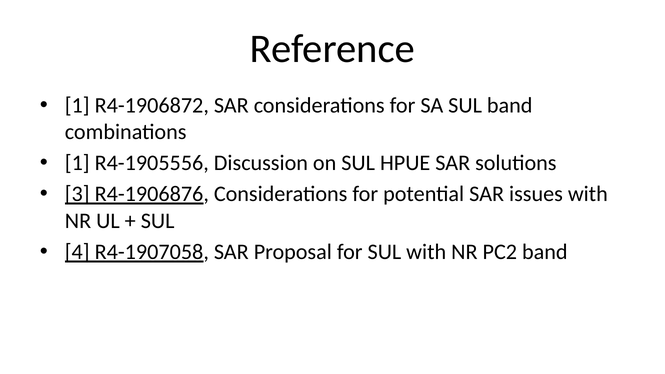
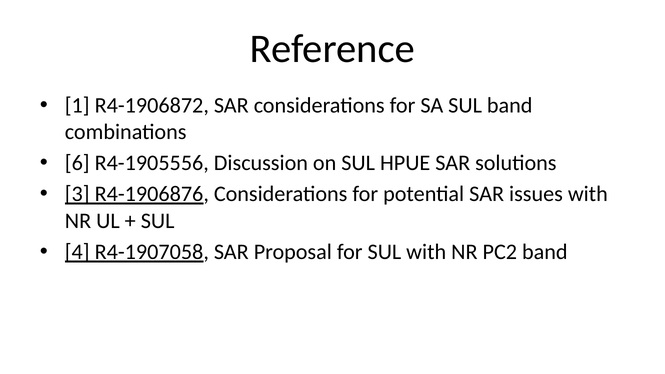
1: 1 -> 6 (77, 163)
